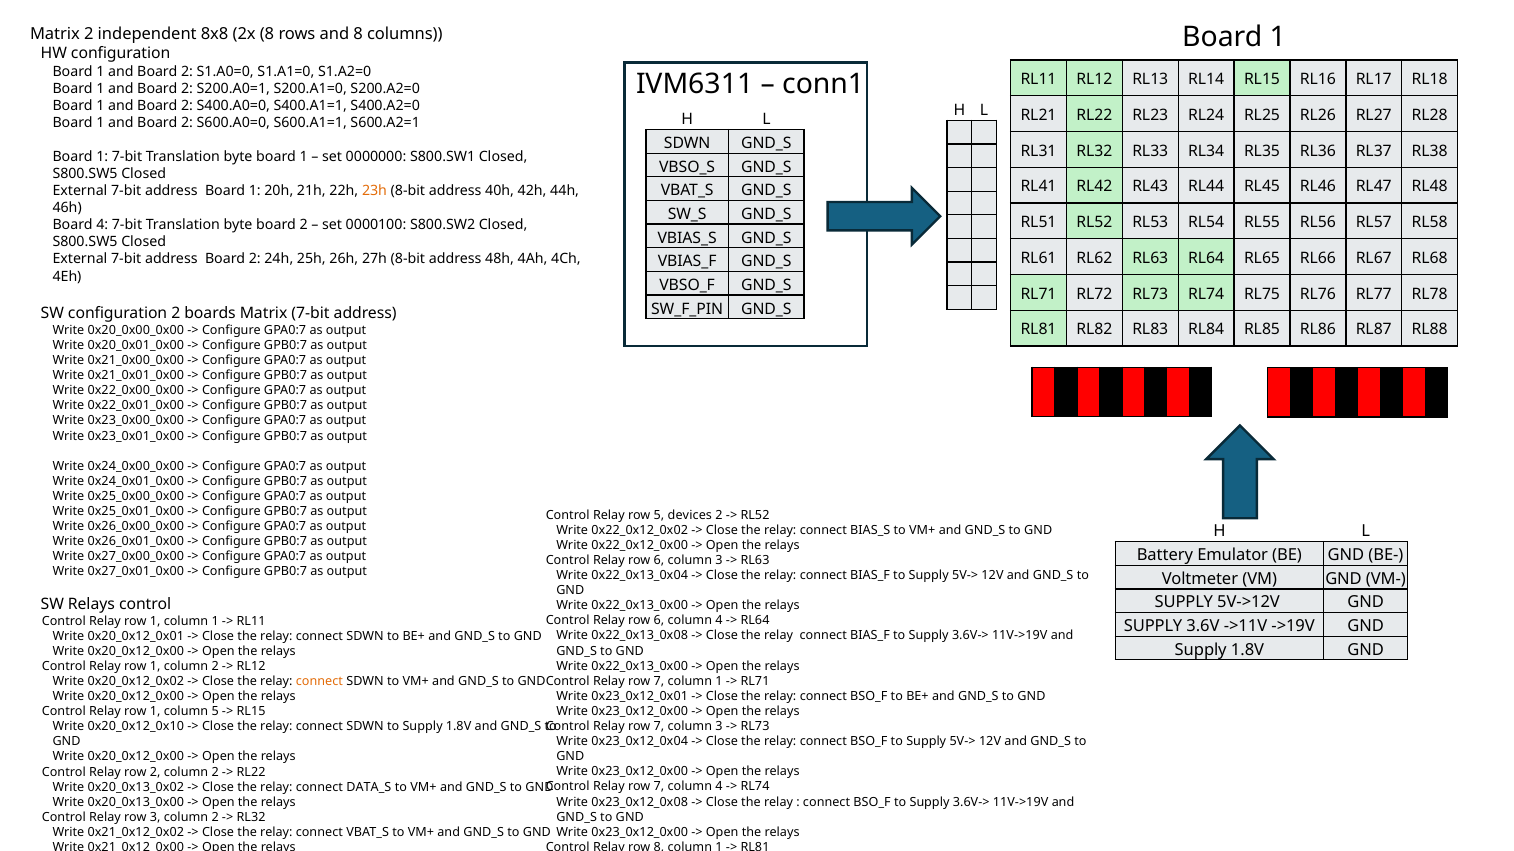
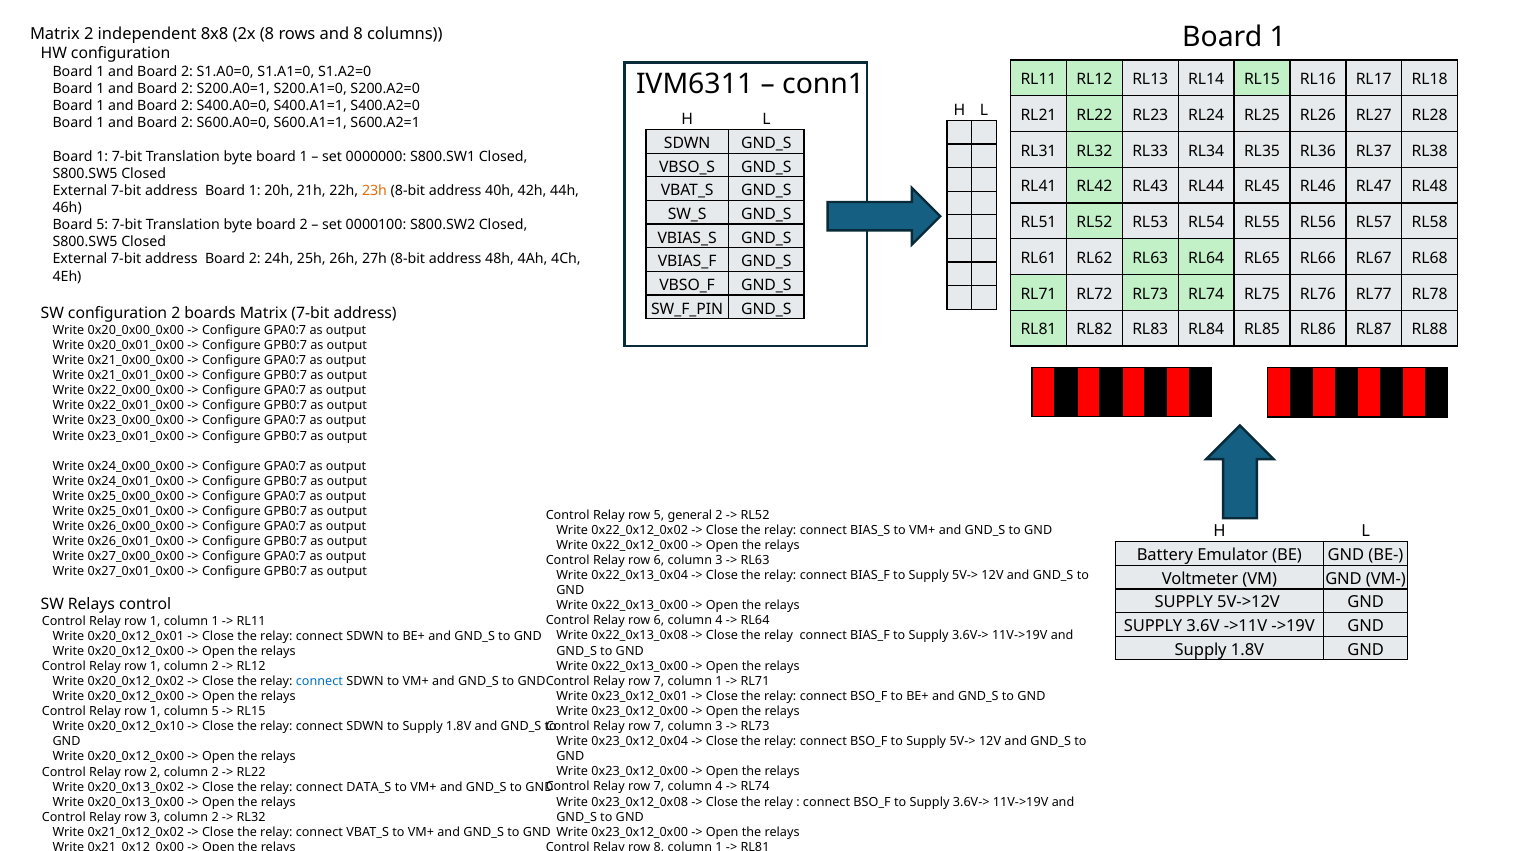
Board 4: 4 -> 5 (102, 225)
devices: devices -> general (690, 515)
connect colour: orange -> blue (319, 682)
